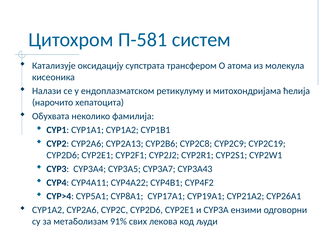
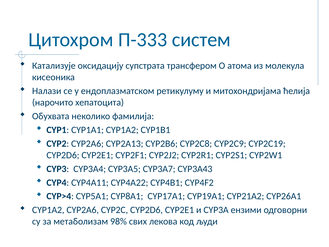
П-581: П-581 -> П-333 (143, 40)
91%: 91% -> 98% (119, 221)
